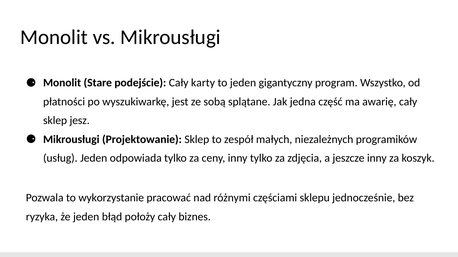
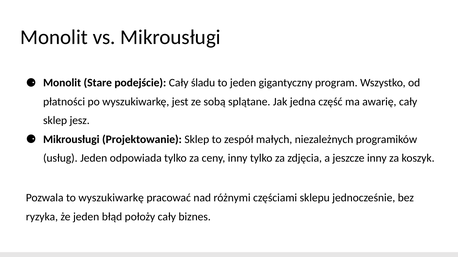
karty: karty -> śladu (203, 83)
to wykorzystanie: wykorzystanie -> wyszukiwarkę (111, 198)
